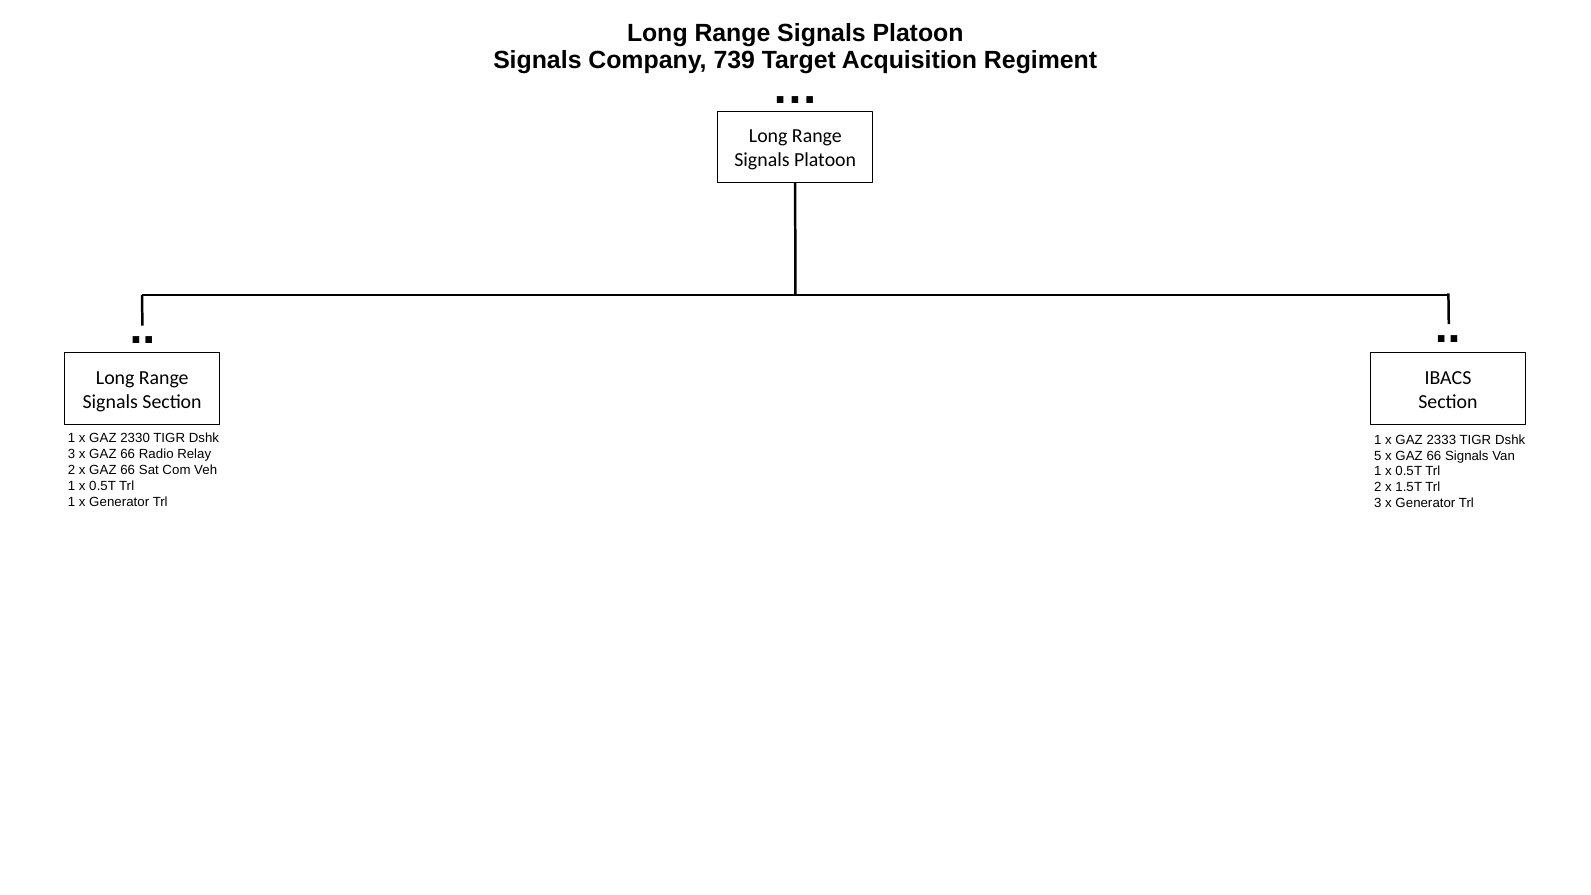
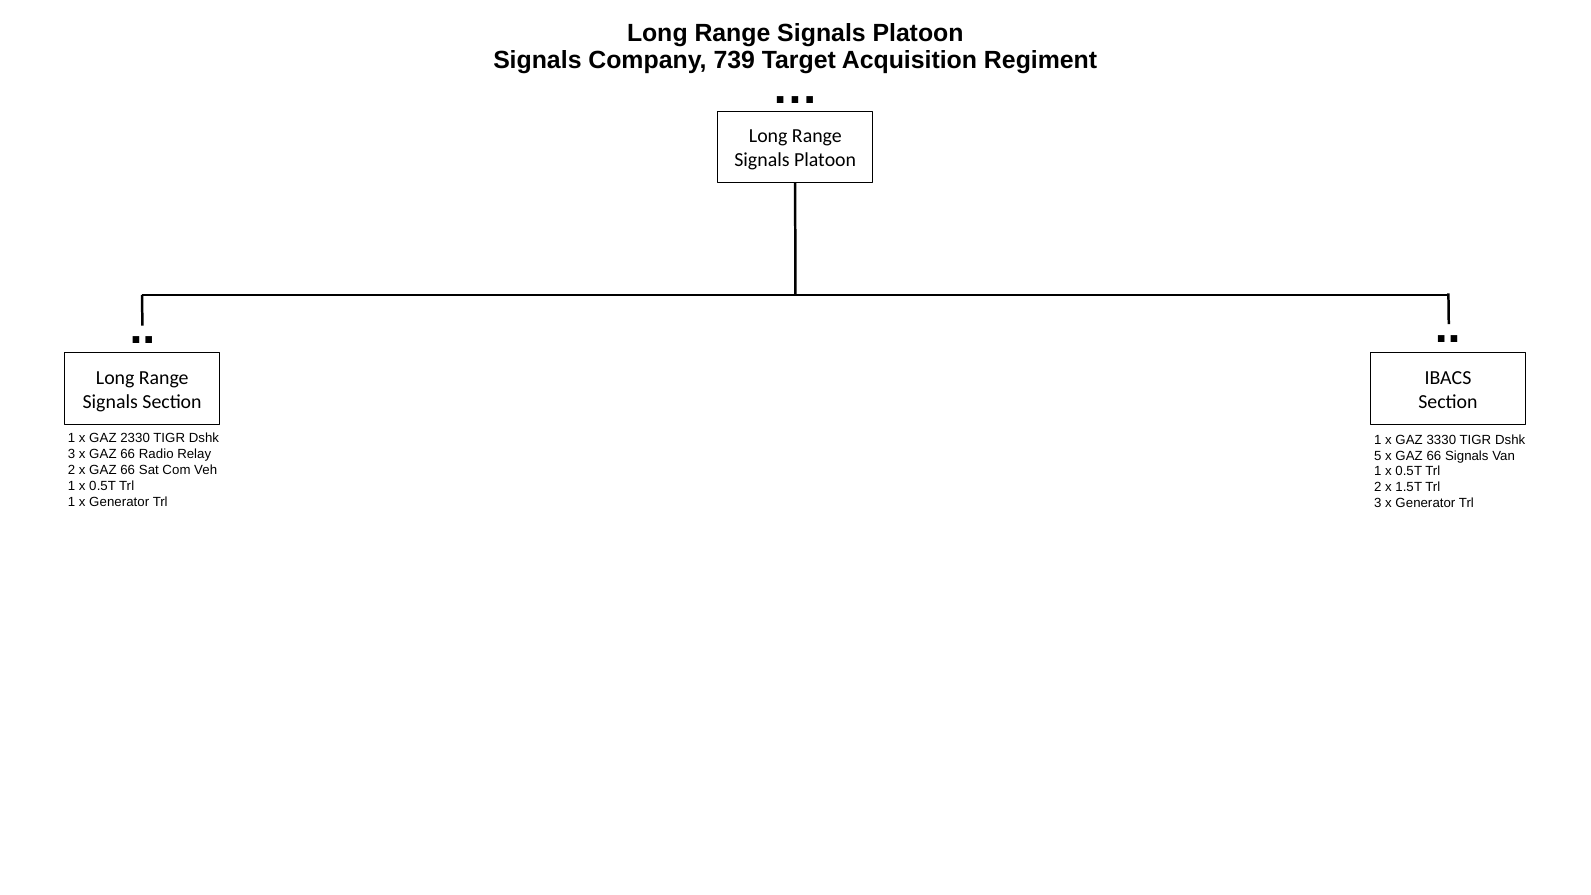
2333: 2333 -> 3330 (1441, 440)
